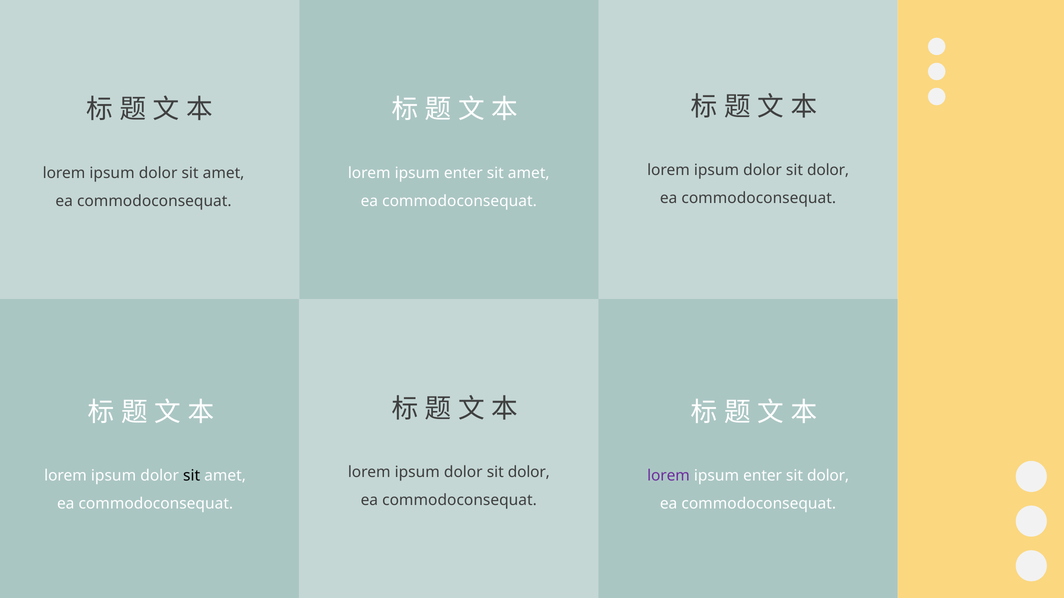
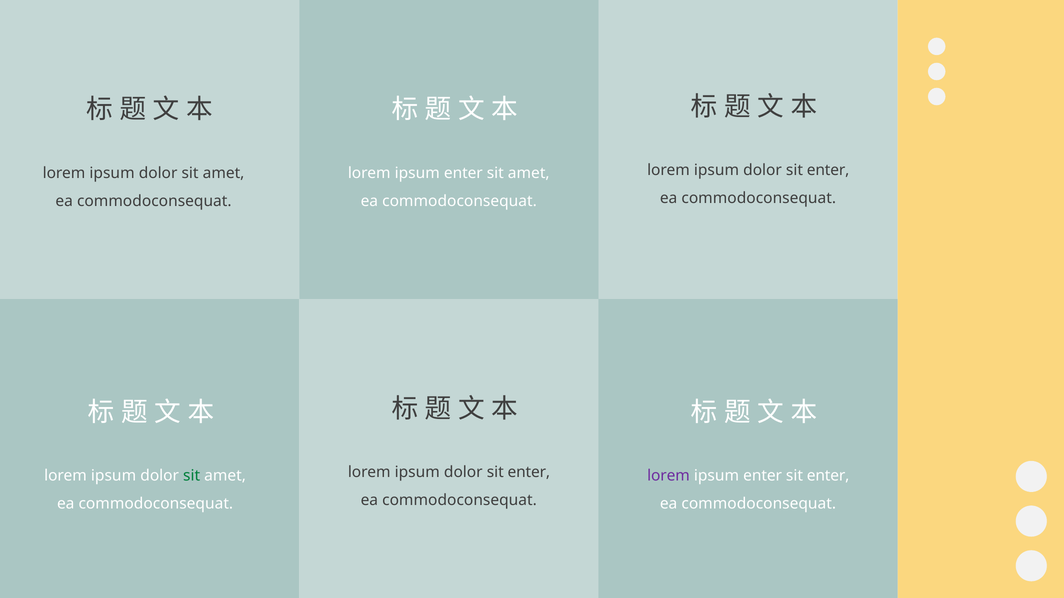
dolor: dolor -> enter (828, 170)
dolor: dolor -> enter (529, 473)
sit colour: black -> green (192, 476)
dolor: dolor -> enter (828, 476)
